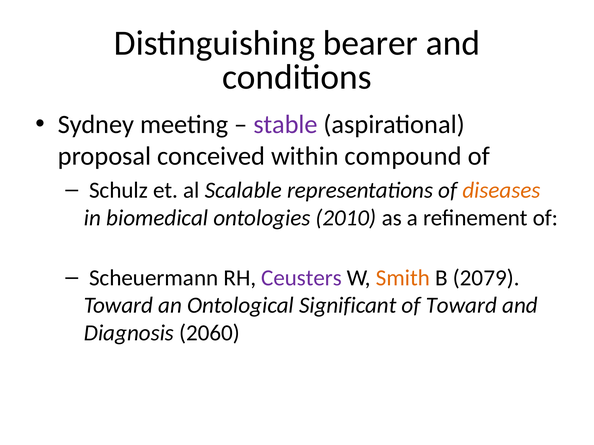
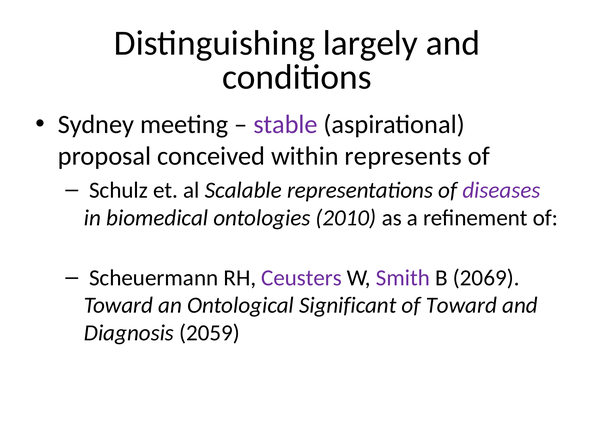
bearer: bearer -> largely (370, 43)
compound: compound -> represents (403, 156)
diseases colour: orange -> purple (501, 190)
Smith colour: orange -> purple (403, 278)
2079: 2079 -> 2069 (486, 278)
2060: 2060 -> 2059 (210, 333)
